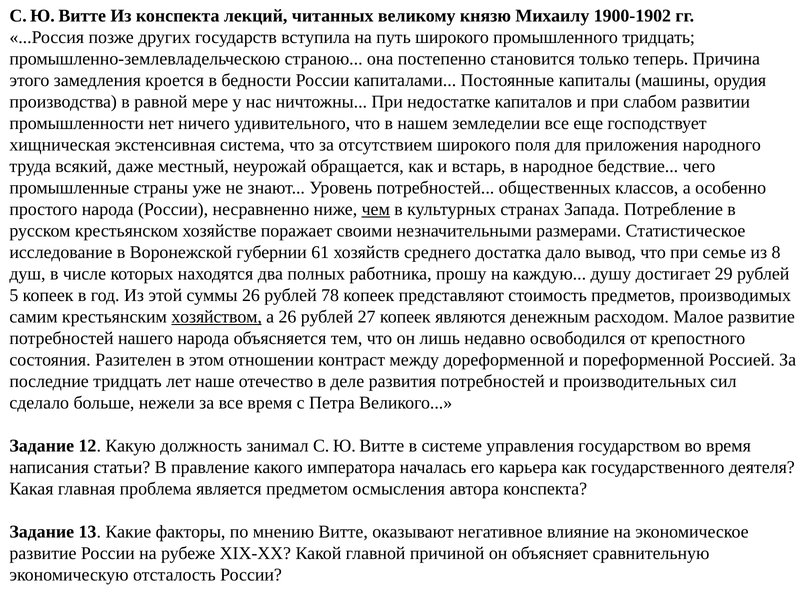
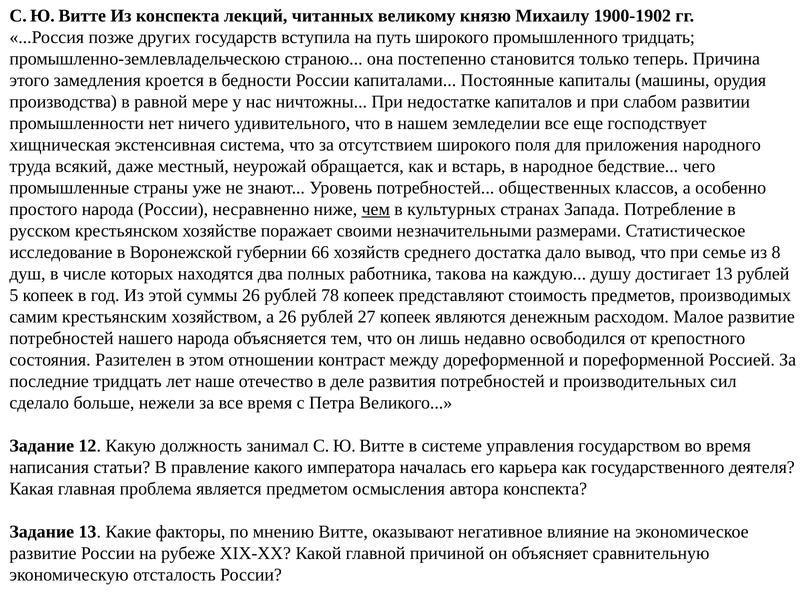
61: 61 -> 66 (320, 252)
прошу: прошу -> такова (461, 274)
достигает 29: 29 -> 13 (724, 274)
хозяйством underline: present -> none (217, 317)
